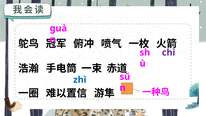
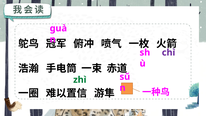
zhì colour: blue -> green (80, 80)
